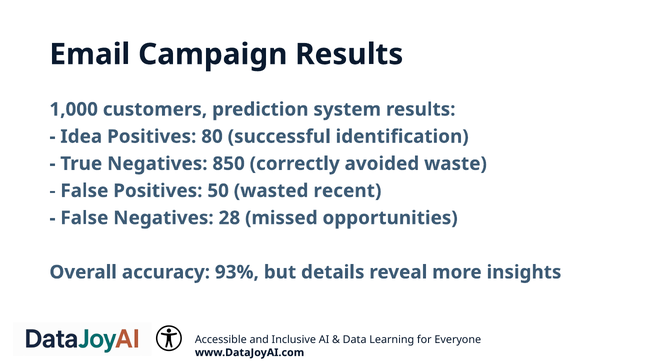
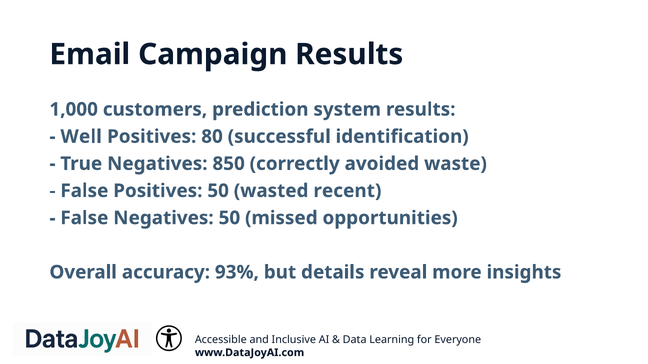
Idea: Idea -> Well (81, 137)
Negatives 28: 28 -> 50 (229, 218)
